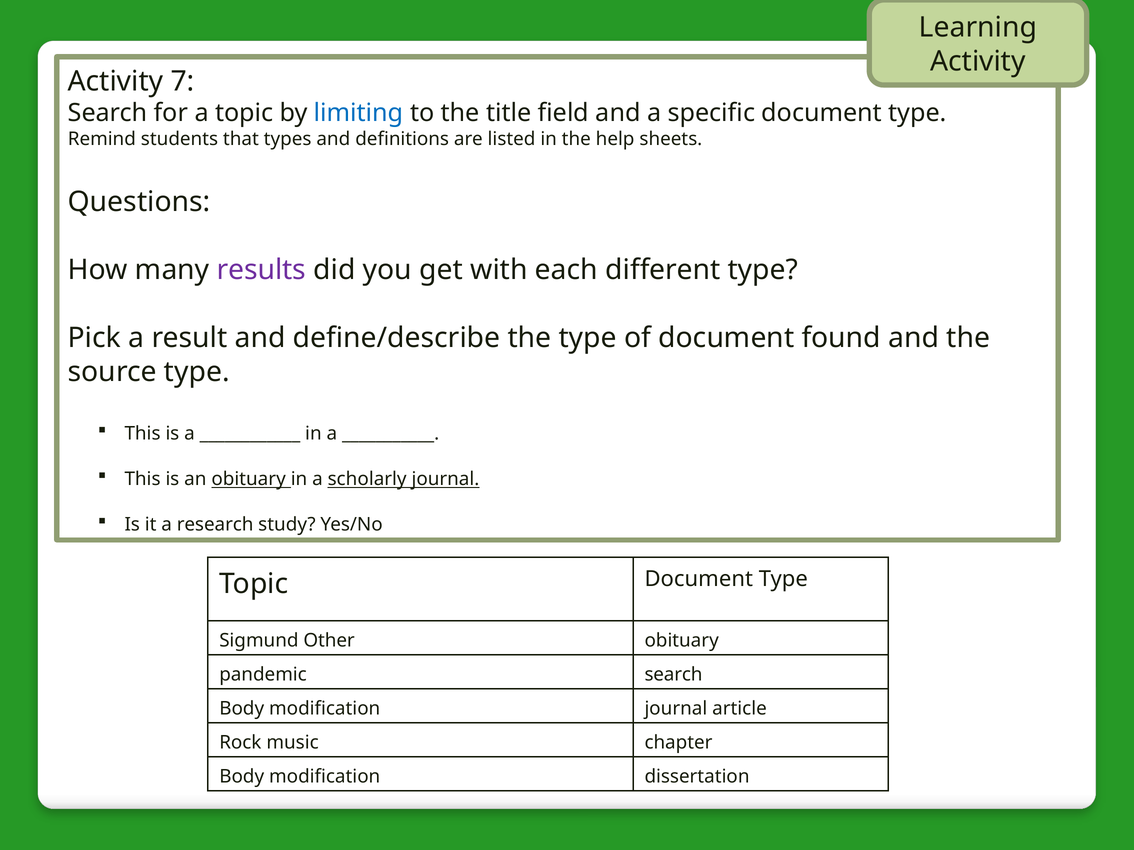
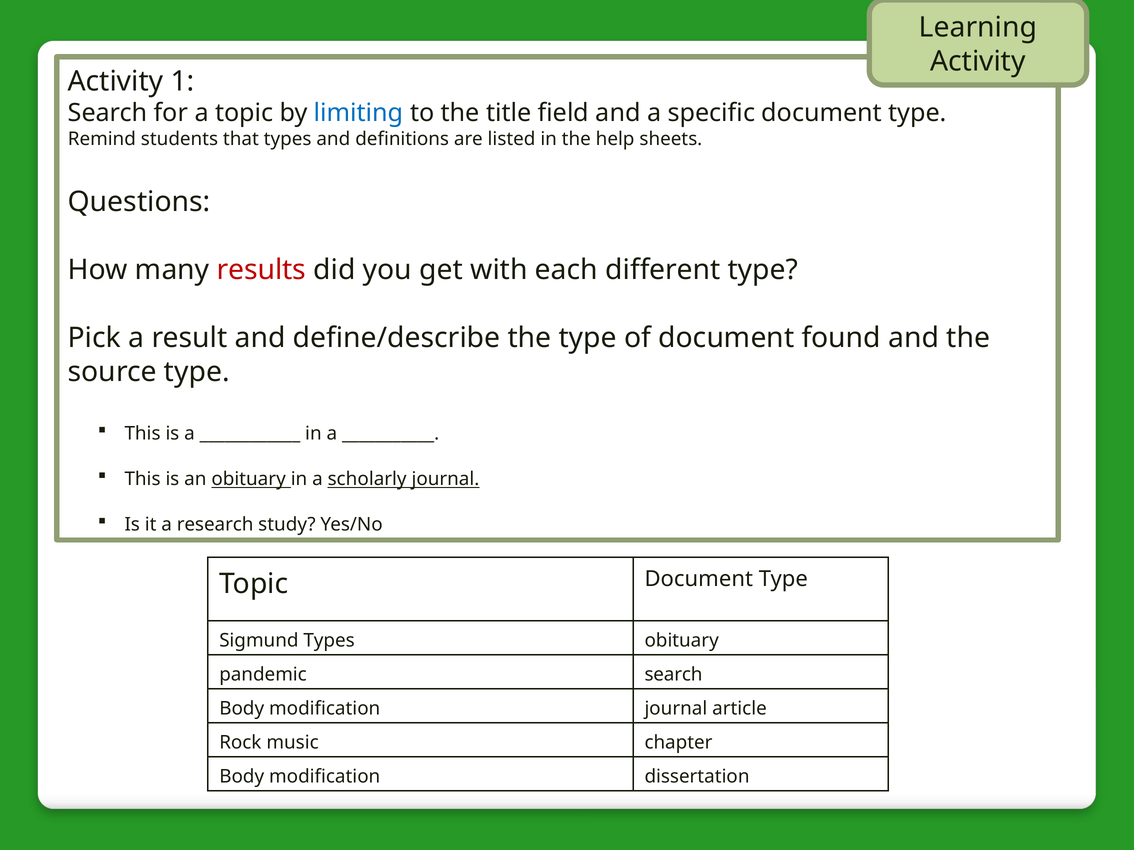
7: 7 -> 1 (183, 81)
results colour: purple -> red (261, 270)
Sigmund Other: Other -> Types (329, 641)
